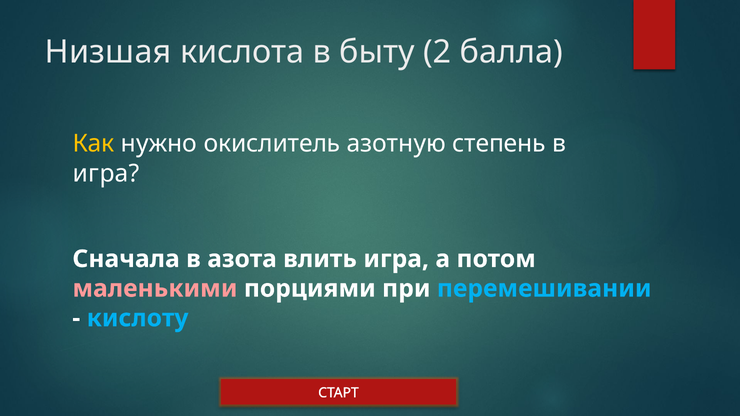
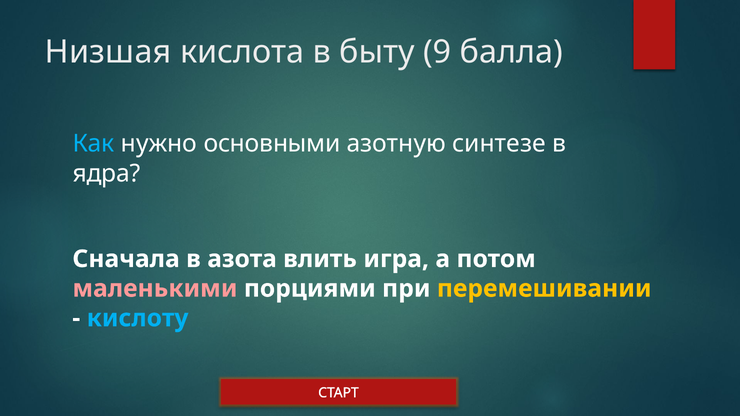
2: 2 -> 9 (437, 52)
Как colour: yellow -> light blue (94, 144)
окислитель: окислитель -> основными (272, 144)
степень: степень -> синтезе (499, 144)
игра: игра -> ядра (106, 174)
перемешивании colour: light blue -> yellow (544, 289)
